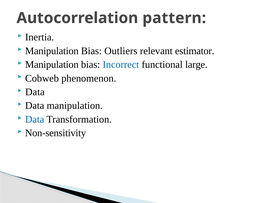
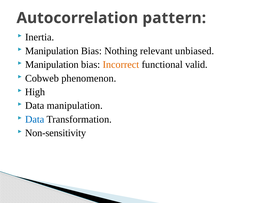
Outliers: Outliers -> Nothing (121, 51)
estimator: estimator -> unbiased (195, 51)
Incorrect colour: blue -> orange (121, 64)
large: large -> valid (196, 64)
Data: Data -> High (35, 92)
